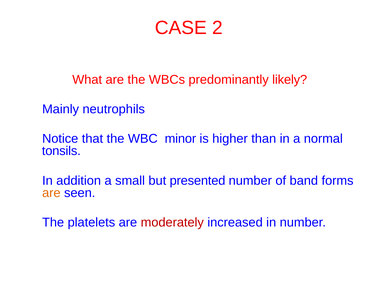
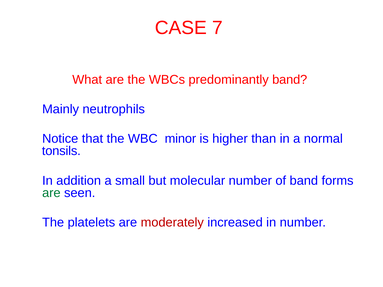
2: 2 -> 7 (218, 28)
predominantly likely: likely -> band (290, 80)
presented: presented -> molecular (197, 181)
are colour: orange -> green (51, 193)
